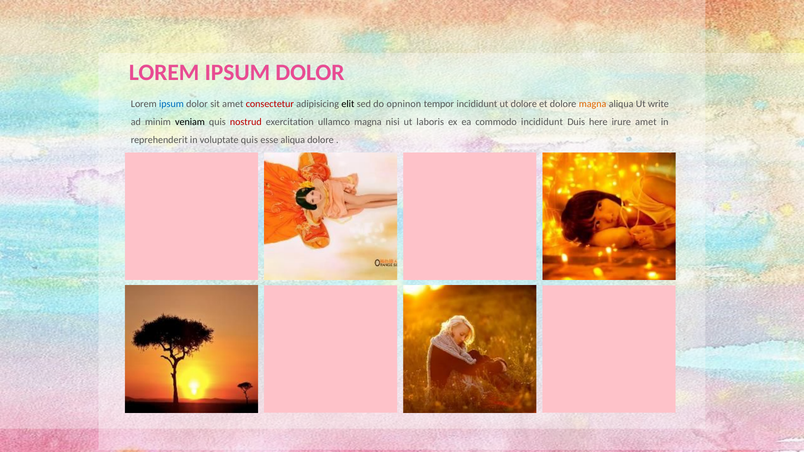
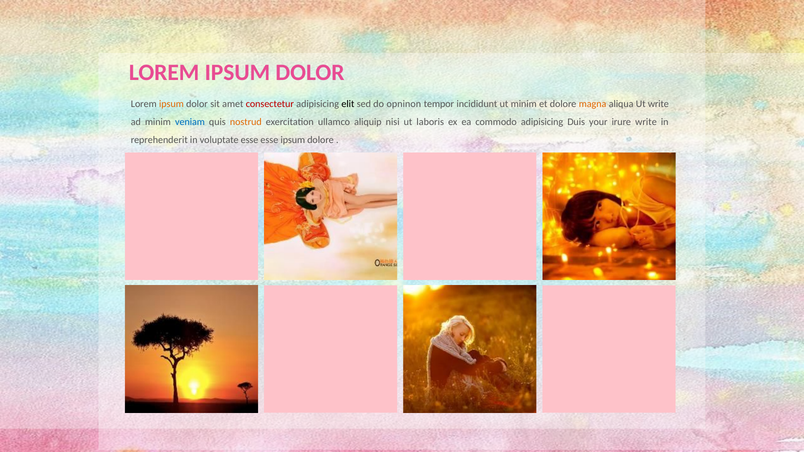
ipsum colour: blue -> orange (171, 104)
ut dolore: dolore -> minim (524, 104)
veniam colour: black -> blue (190, 122)
nostrud colour: red -> orange (246, 122)
ullamco magna: magna -> aliquip (368, 122)
commodo incididunt: incididunt -> adipisicing (542, 122)
here: here -> your (598, 122)
irure amet: amet -> write (646, 122)
voluptate quis: quis -> esse (250, 140)
esse aliqua: aliqua -> ipsum (293, 140)
